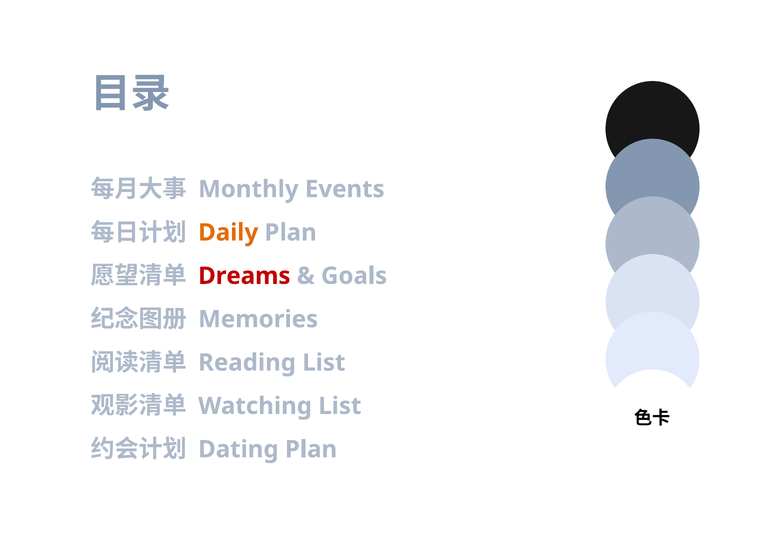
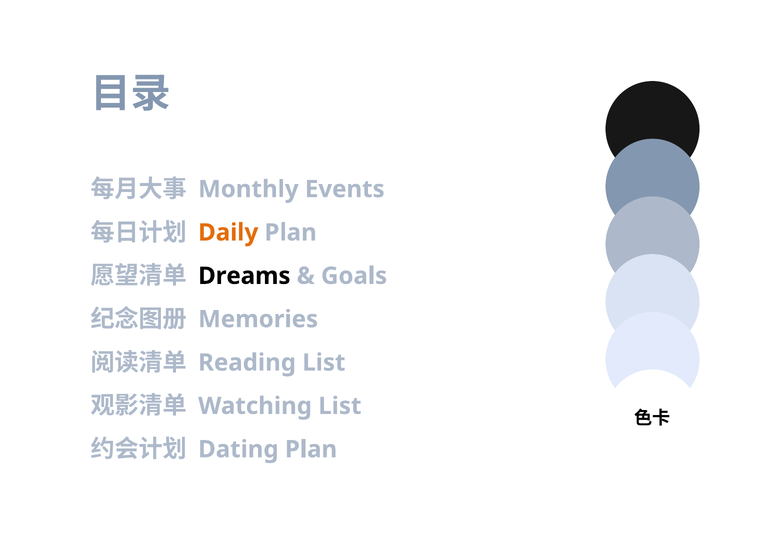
Dreams colour: red -> black (244, 276)
